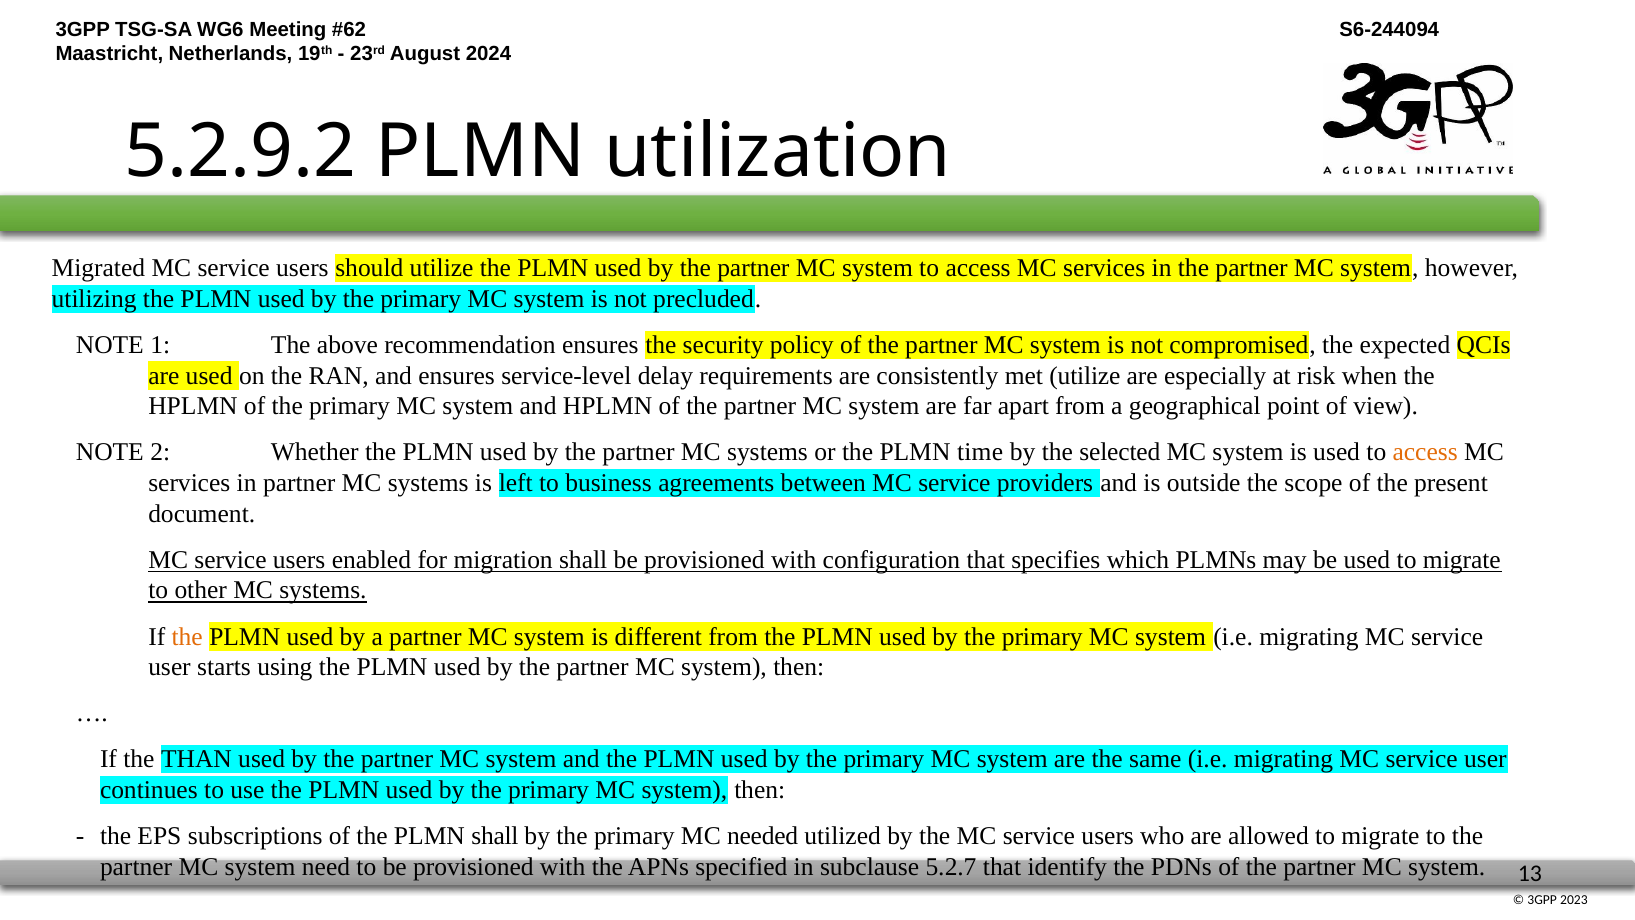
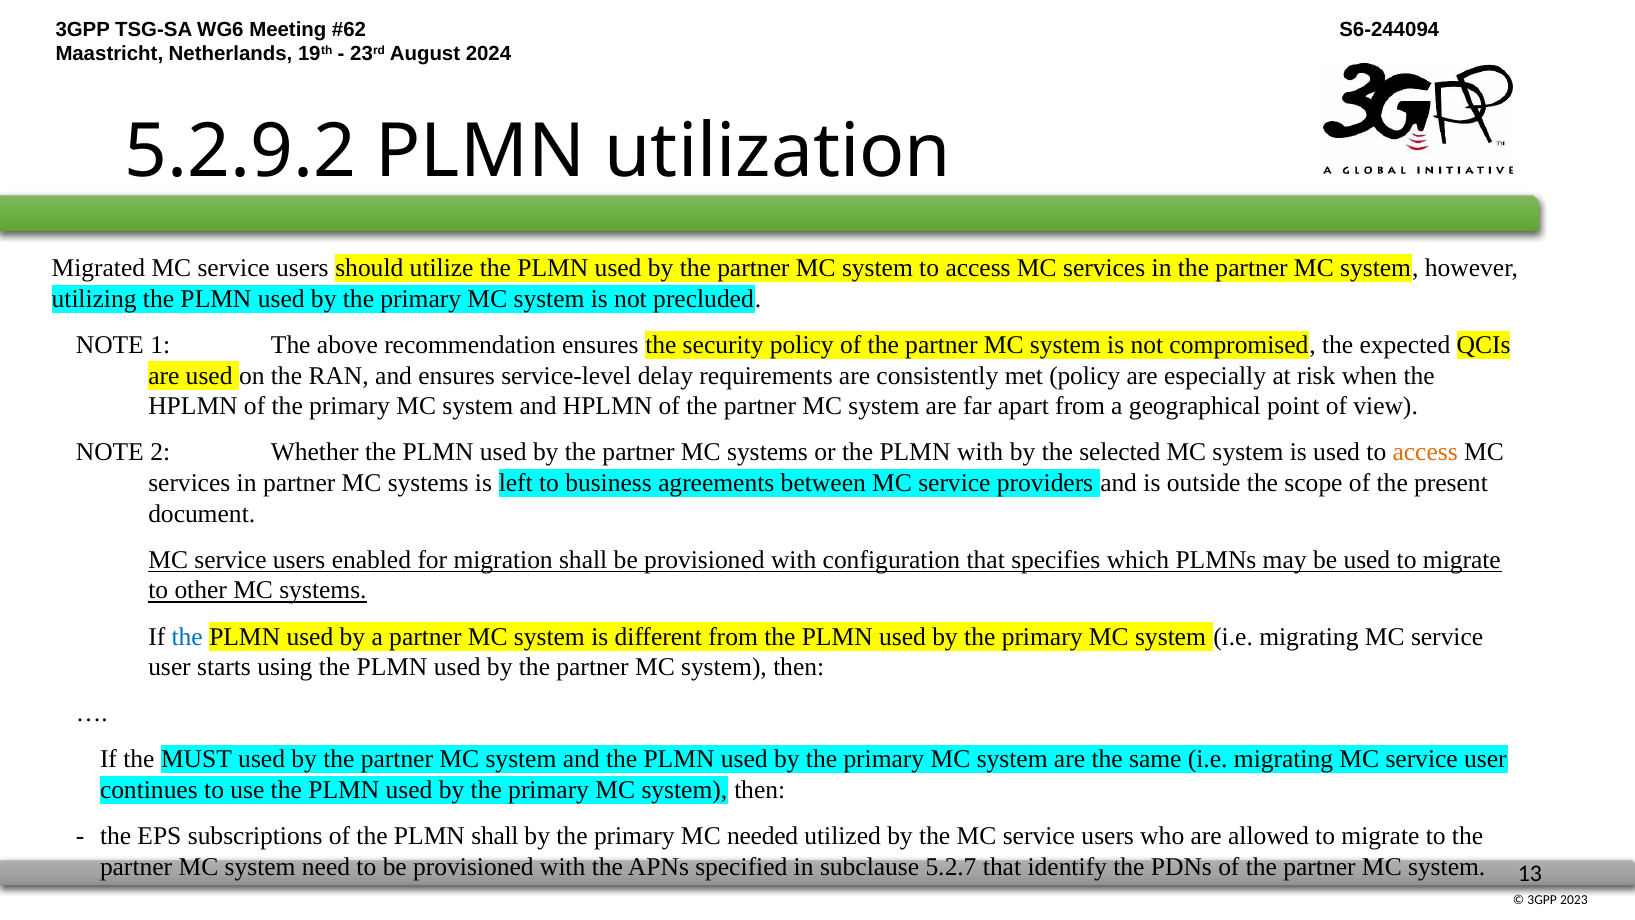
met utilize: utilize -> policy (1085, 376)
PLMN time: time -> with (980, 452)
the colour: orange -> blue (187, 636)
THAN: THAN -> MUST (196, 759)
